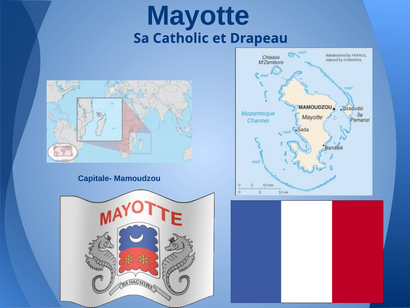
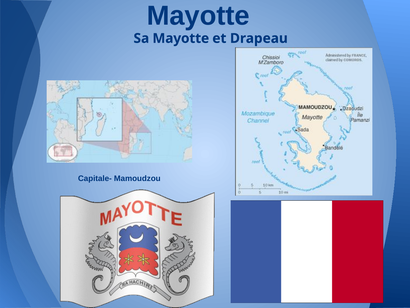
Sa Catholic: Catholic -> Mayotte (181, 38)
